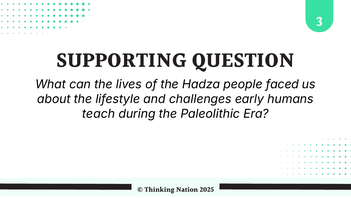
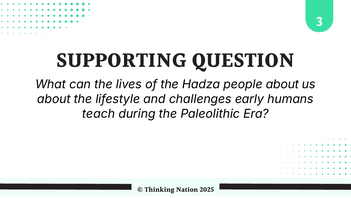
people faced: faced -> about (282, 84)
